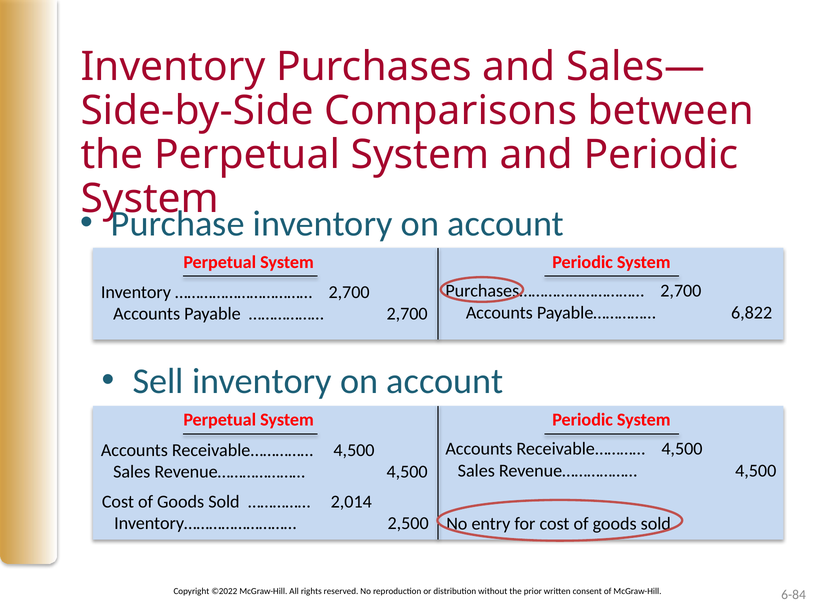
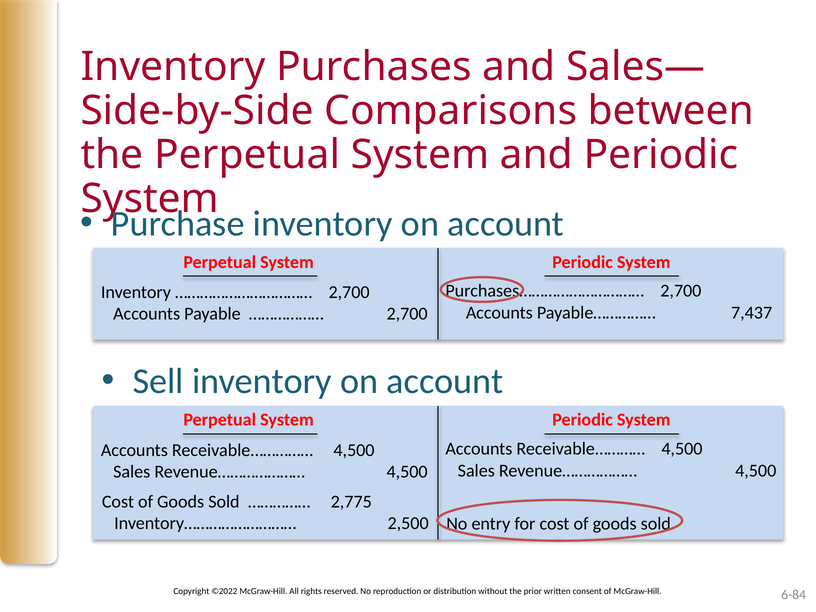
6,822: 6,822 -> 7,437 (752, 313)
2,014: 2,014 -> 2,775 (351, 502)
